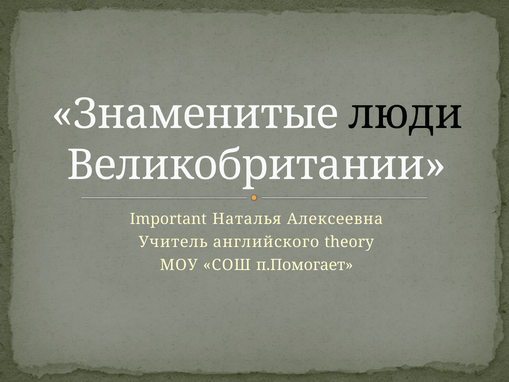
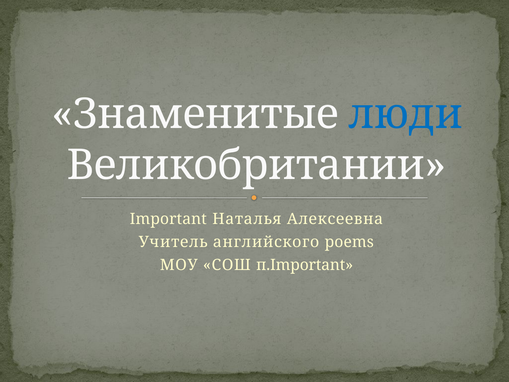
люди colour: black -> blue (406, 114)
theory: theory -> poems (349, 242)
п.Помогает: п.Помогает -> п.Important (305, 265)
